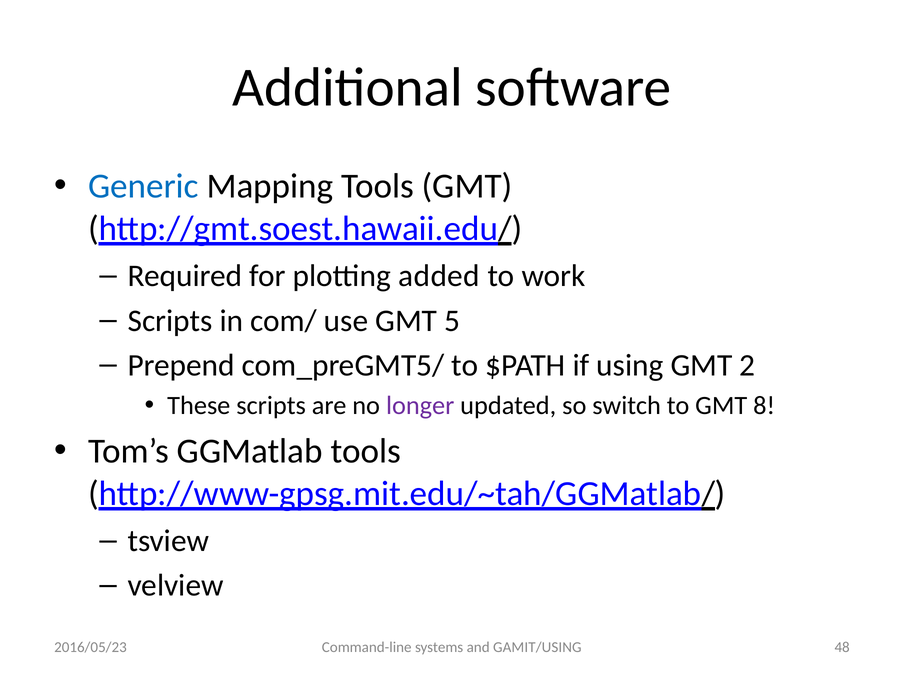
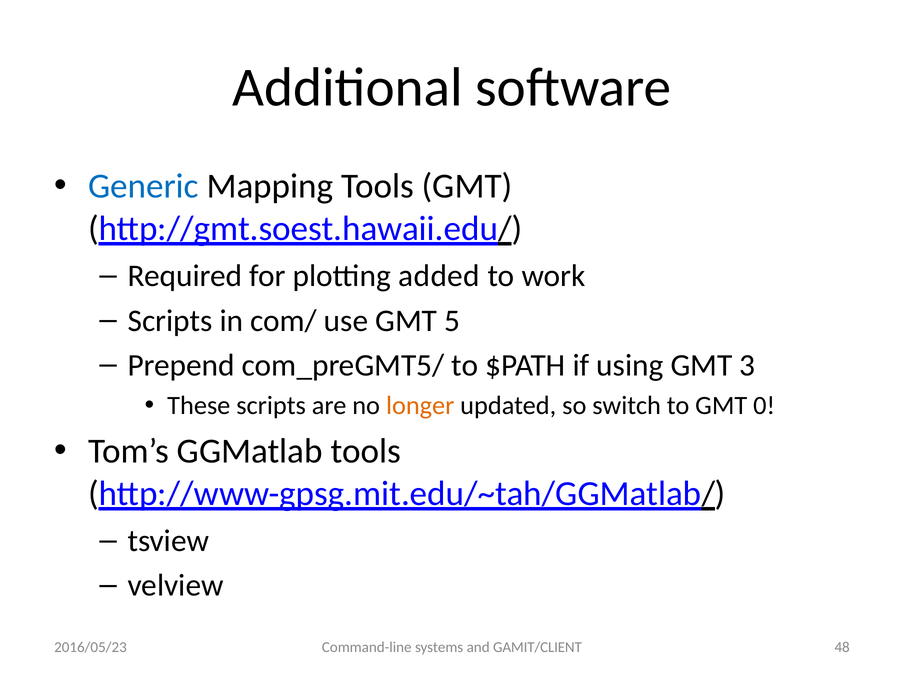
2: 2 -> 3 (747, 365)
longer colour: purple -> orange (420, 406)
8: 8 -> 0 (764, 406)
GAMIT/USING: GAMIT/USING -> GAMIT/CLIENT (537, 647)
